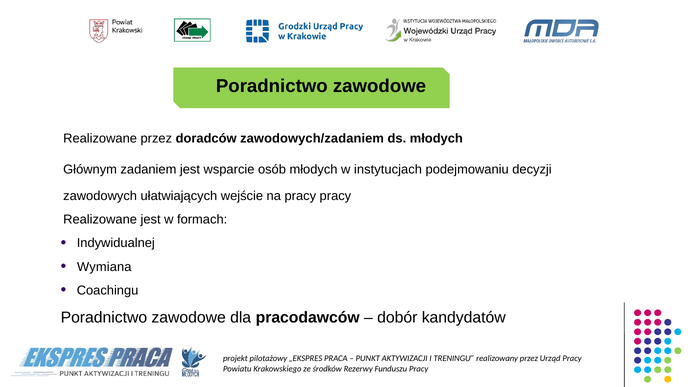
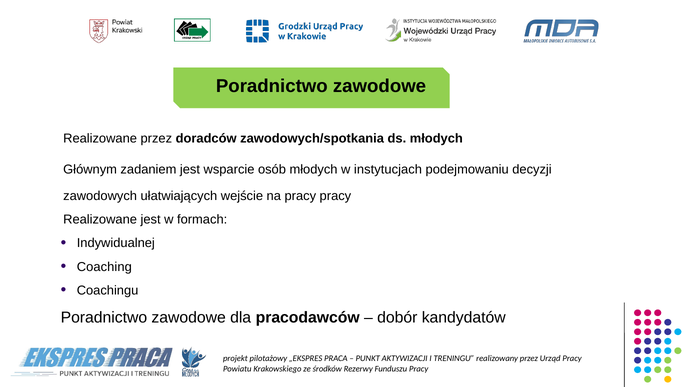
zawodowych/zadaniem: zawodowych/zadaniem -> zawodowych/spotkania (312, 138)
Wymiana: Wymiana -> Coaching (104, 267)
